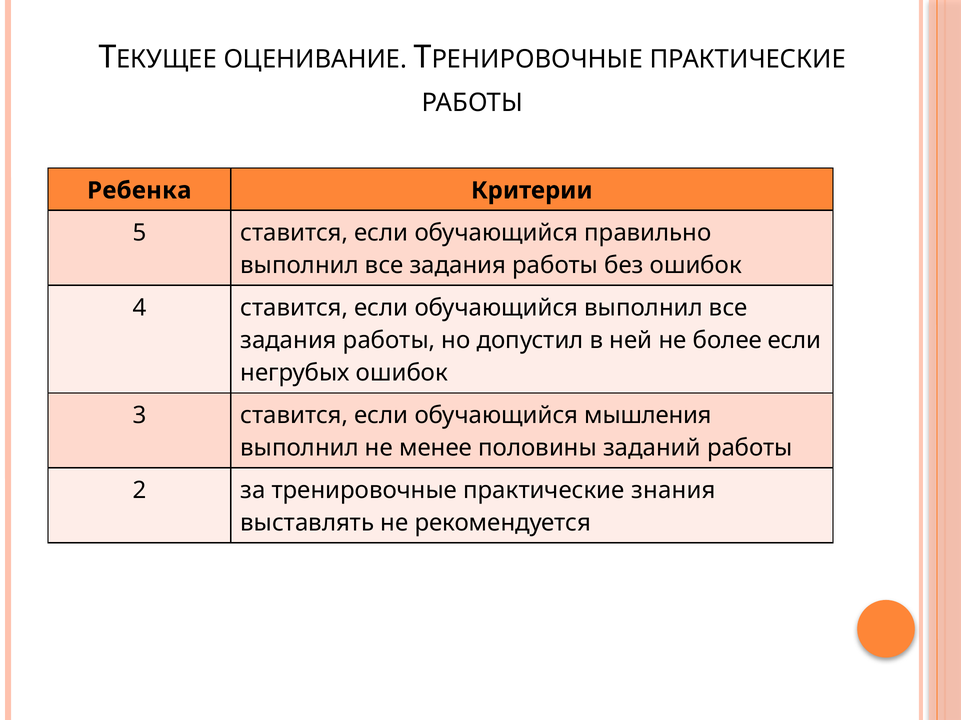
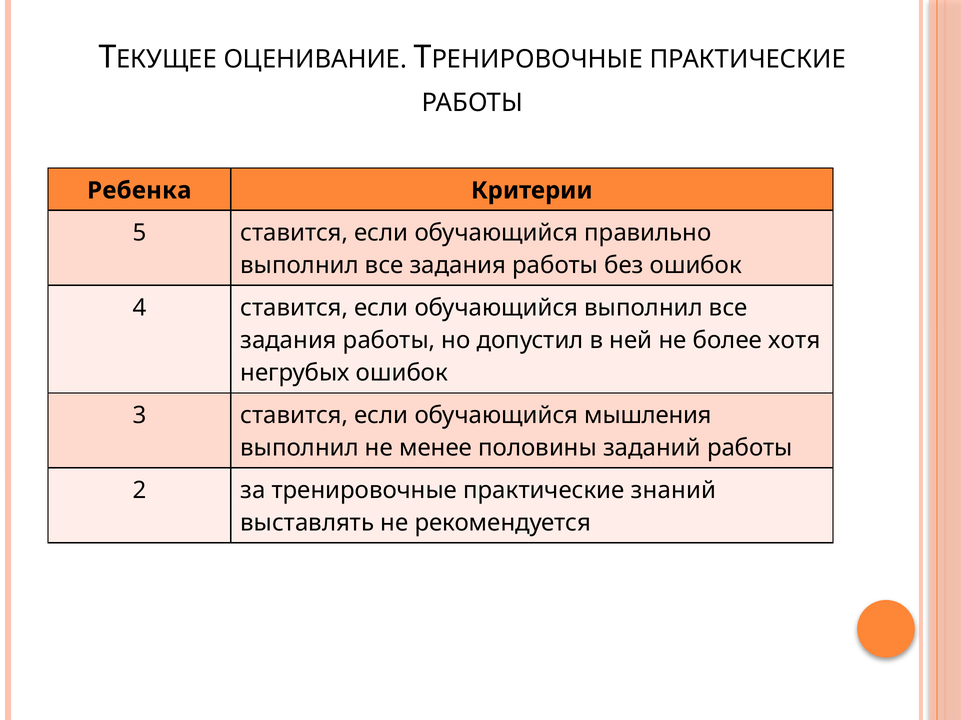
более если: если -> хотя (794, 341)
знания: знания -> знаний (674, 491)
